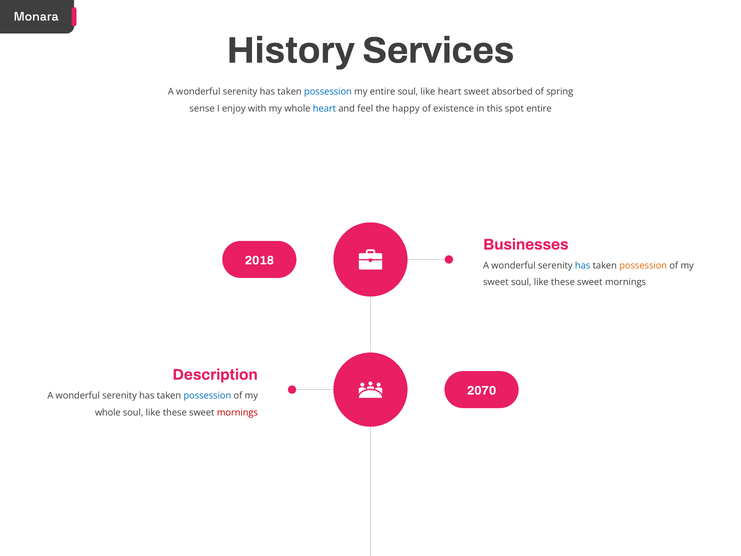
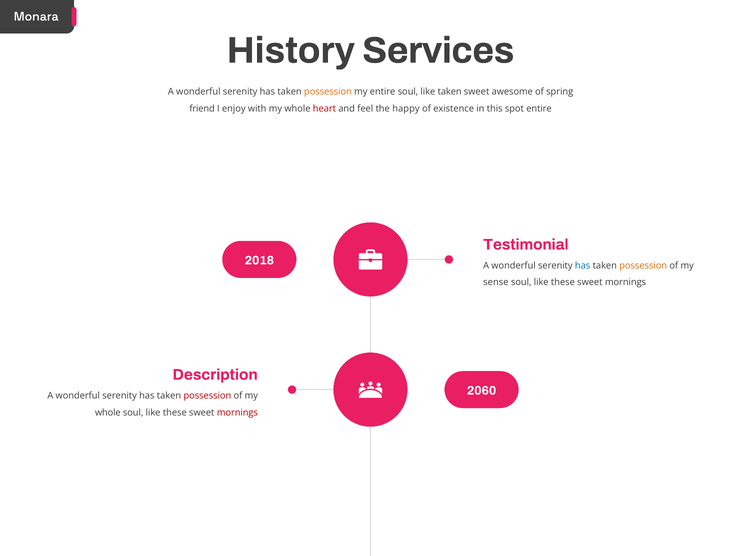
possession colour: blue -> orange (328, 92)
like heart: heart -> taken (450, 92)
absorbed: absorbed -> awesome (512, 92)
sense: sense -> friend (202, 109)
heart colour: blue -> red (324, 109)
Businesses: Businesses -> Testimonial (526, 244)
sweet: sweet -> sense (496, 282)
2070: 2070 -> 2060 (482, 390)
possession colour: blue -> red (207, 396)
